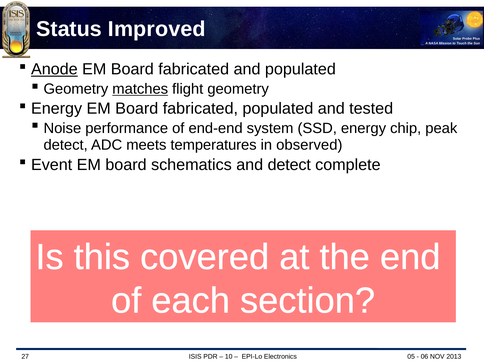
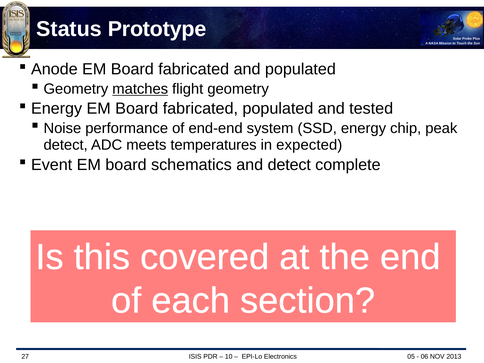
Improved: Improved -> Prototype (157, 29)
Anode underline: present -> none (54, 69)
observed: observed -> expected (309, 145)
